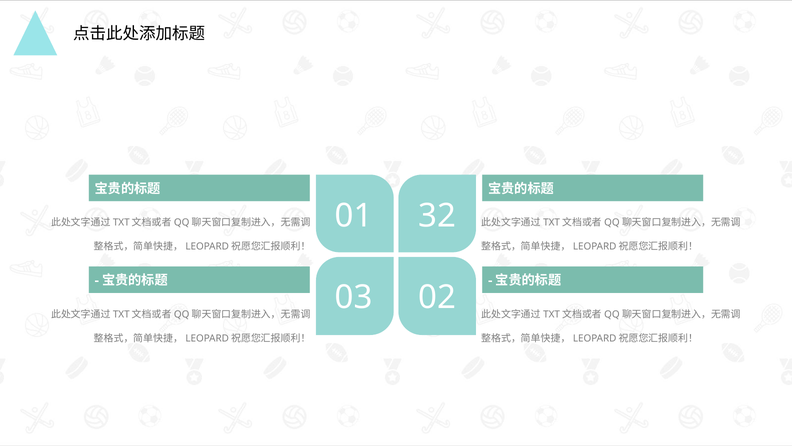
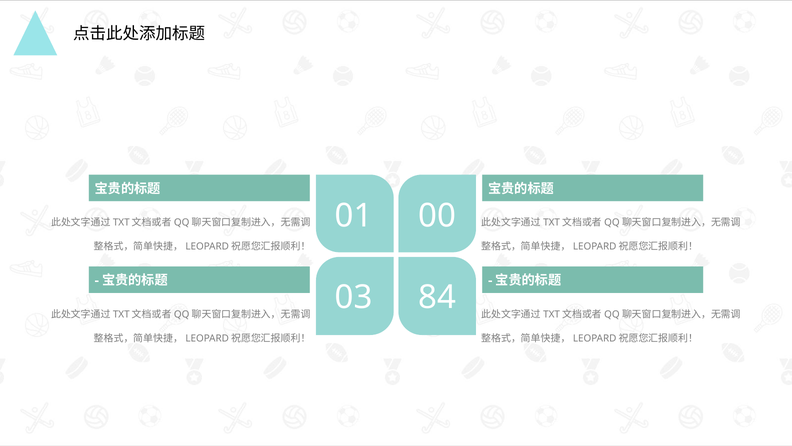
32: 32 -> 00 (437, 216)
02: 02 -> 84 (437, 297)
